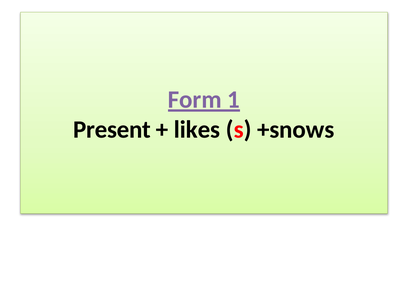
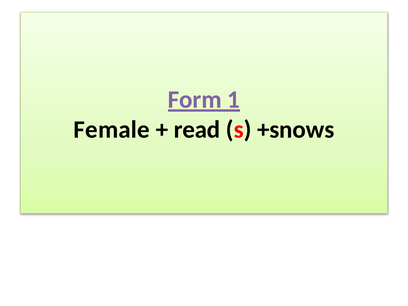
Present: Present -> Female (112, 130)
likes: likes -> read (197, 130)
